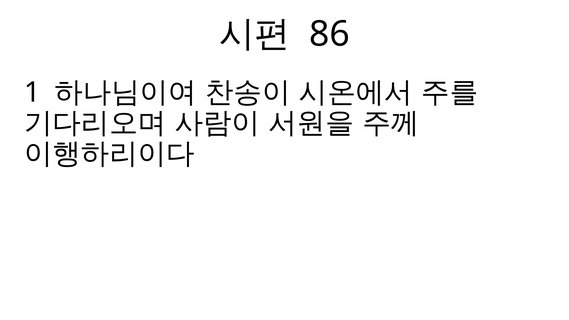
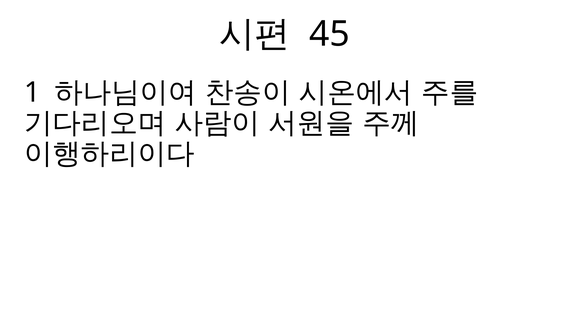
86: 86 -> 45 (330, 34)
